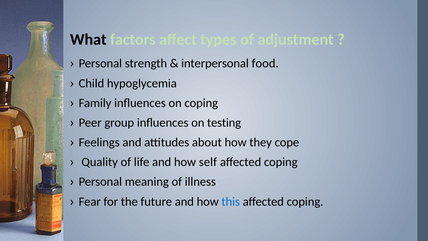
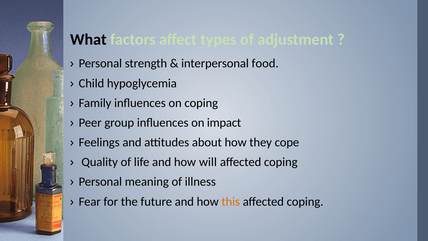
testing: testing -> impact (224, 123)
self: self -> will (208, 162)
this colour: blue -> orange (231, 201)
